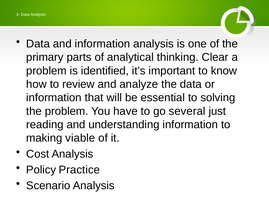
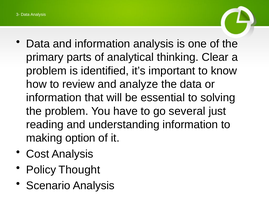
viable: viable -> option (80, 138)
Practice: Practice -> Thought (79, 170)
